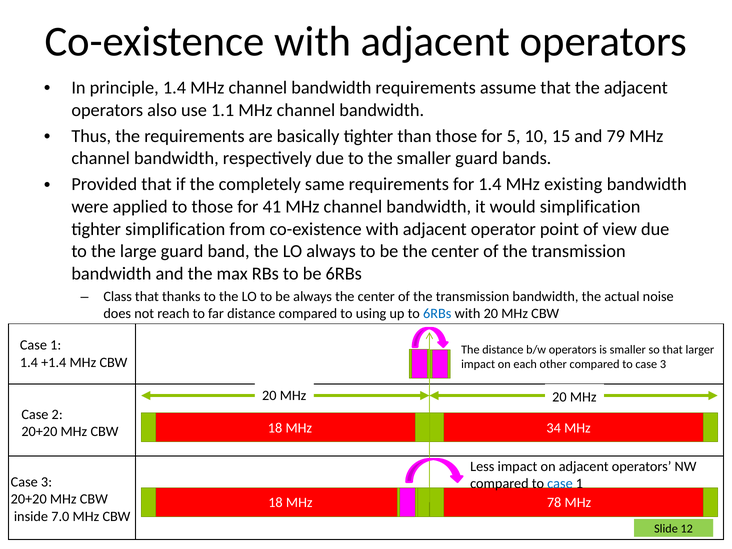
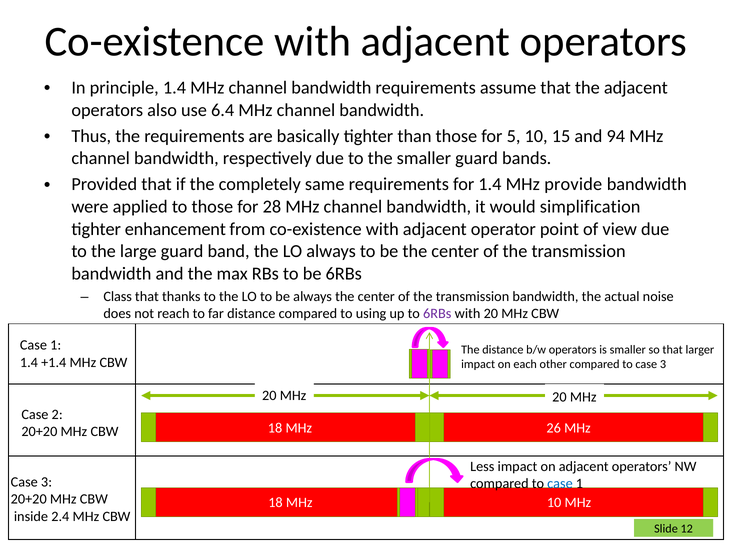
1.1: 1.1 -> 6.4 (223, 110)
79: 79 -> 94 (616, 136)
existing: existing -> provide (573, 184)
41: 41 -> 28 (272, 207)
tighter simplification: simplification -> enhancement (175, 229)
6RBs colour: blue -> purple (437, 314)
34: 34 -> 26 (554, 428)
MHz 78: 78 -> 10 (554, 503)
7.0: 7.0 -> 2.4 (60, 516)
